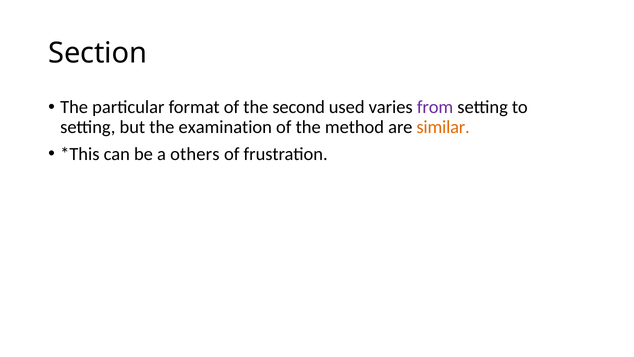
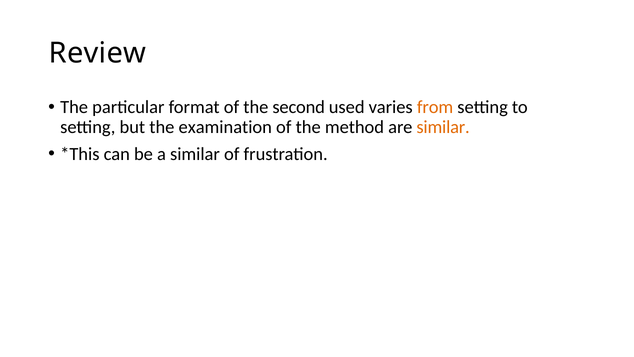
Section: Section -> Review (97, 53)
from colour: purple -> orange (435, 107)
a others: others -> similar (195, 154)
